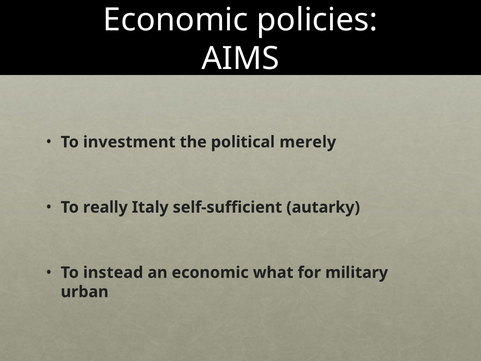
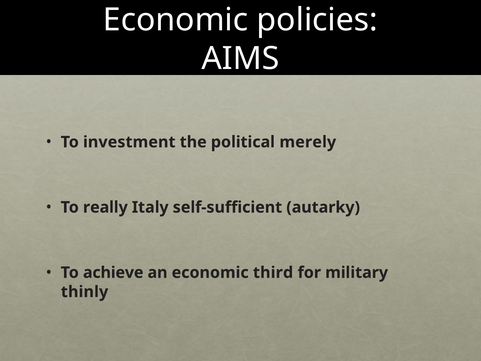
instead: instead -> achieve (113, 272)
what: what -> third (273, 272)
urban: urban -> thinly (85, 292)
